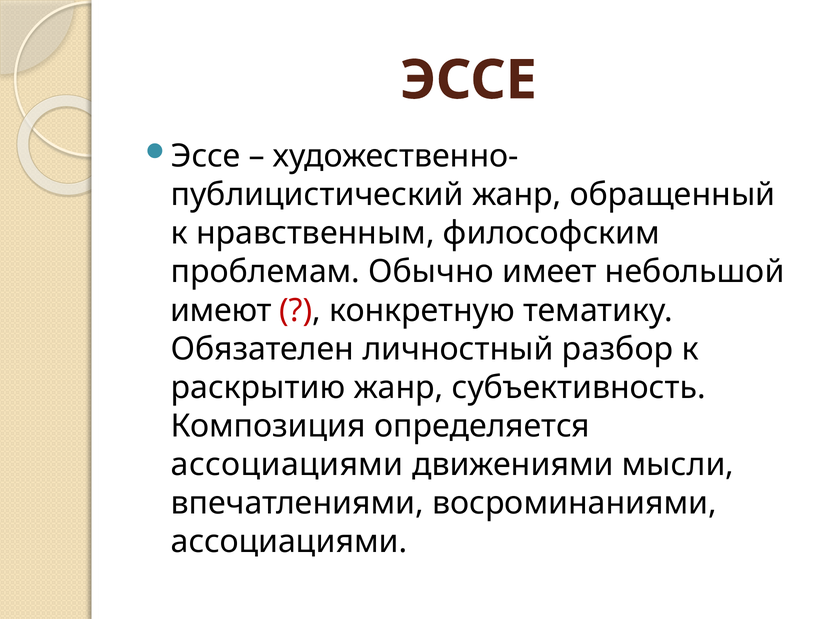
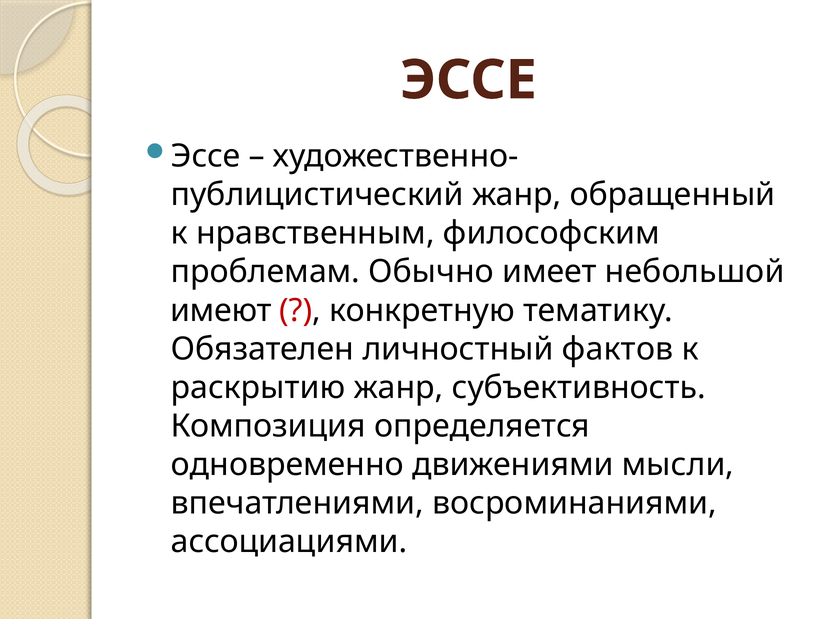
разбор: разбор -> фактов (618, 349)
ассоциациями: ассоциациями -> одновременно (287, 465)
